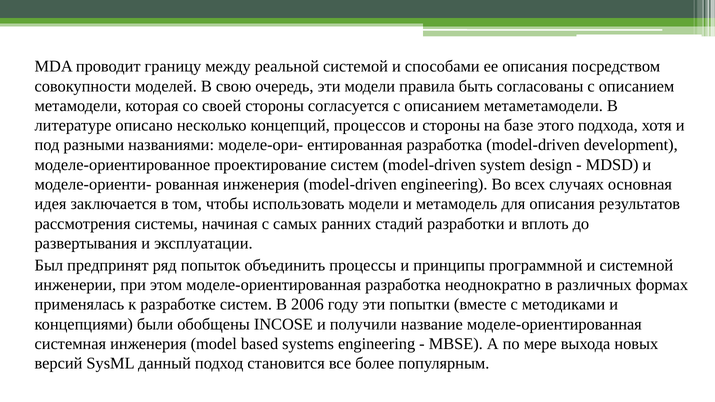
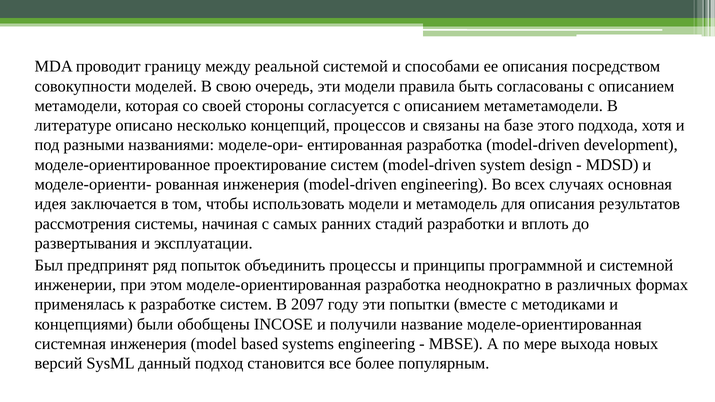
и стороны: стороны -> связаны (451, 125)
2006: 2006 -> 2097 (307, 305)
